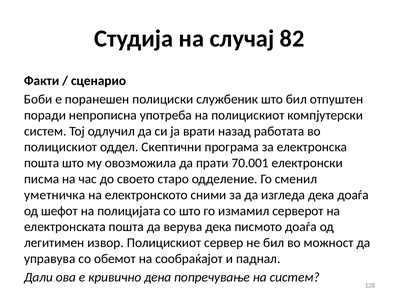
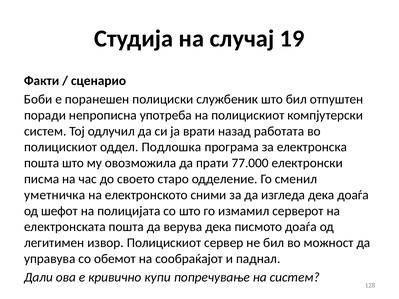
82: 82 -> 19 (292, 39)
Скептични: Скептични -> Подлошка (171, 147)
70.001: 70.001 -> 77.000 (250, 163)
дена: дена -> купи (158, 278)
